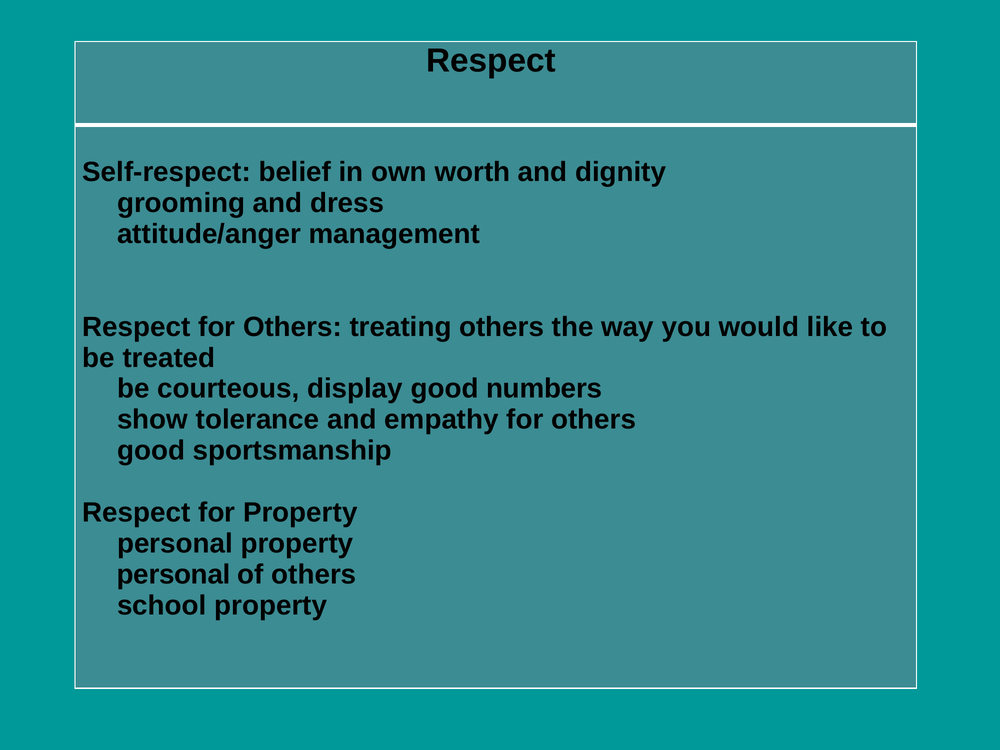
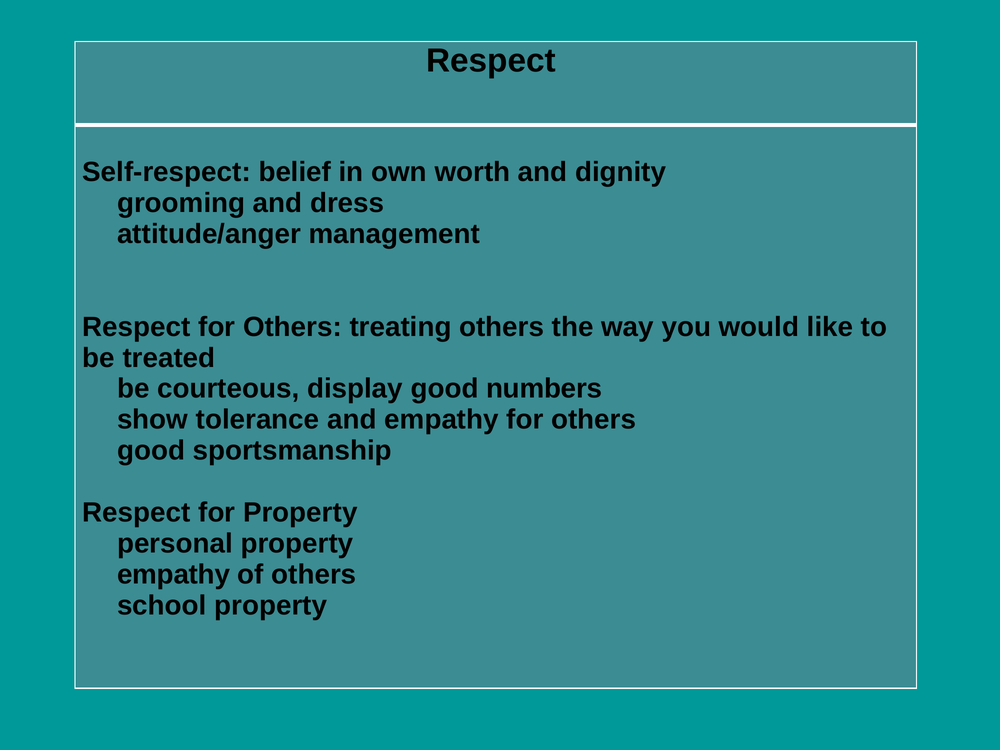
personal: personal -> empathy (174, 575)
